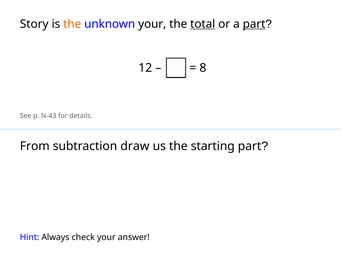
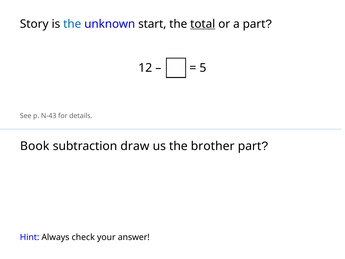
the colour: orange -> blue (72, 24)
unknown your: your -> start (152, 24)
part underline: present -> none (254, 24)
8: 8 -> 5 (203, 68)
From: From -> Book (35, 146)
starting: starting -> brother (213, 146)
